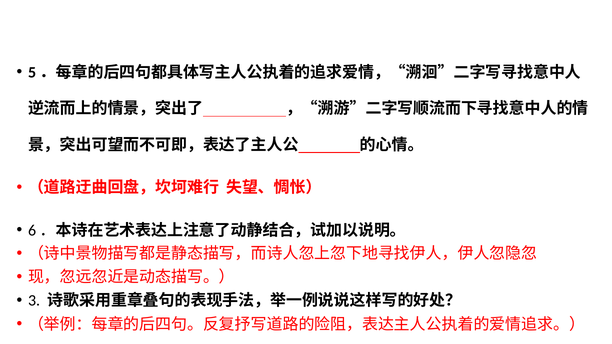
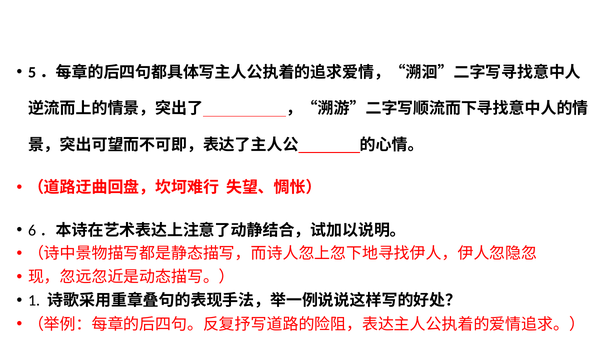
3: 3 -> 1 (34, 301)
